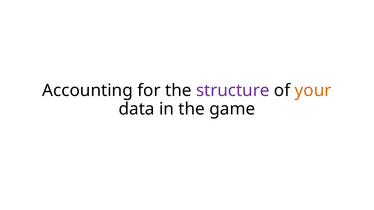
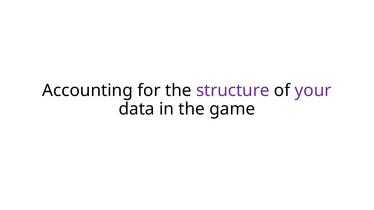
your colour: orange -> purple (313, 91)
